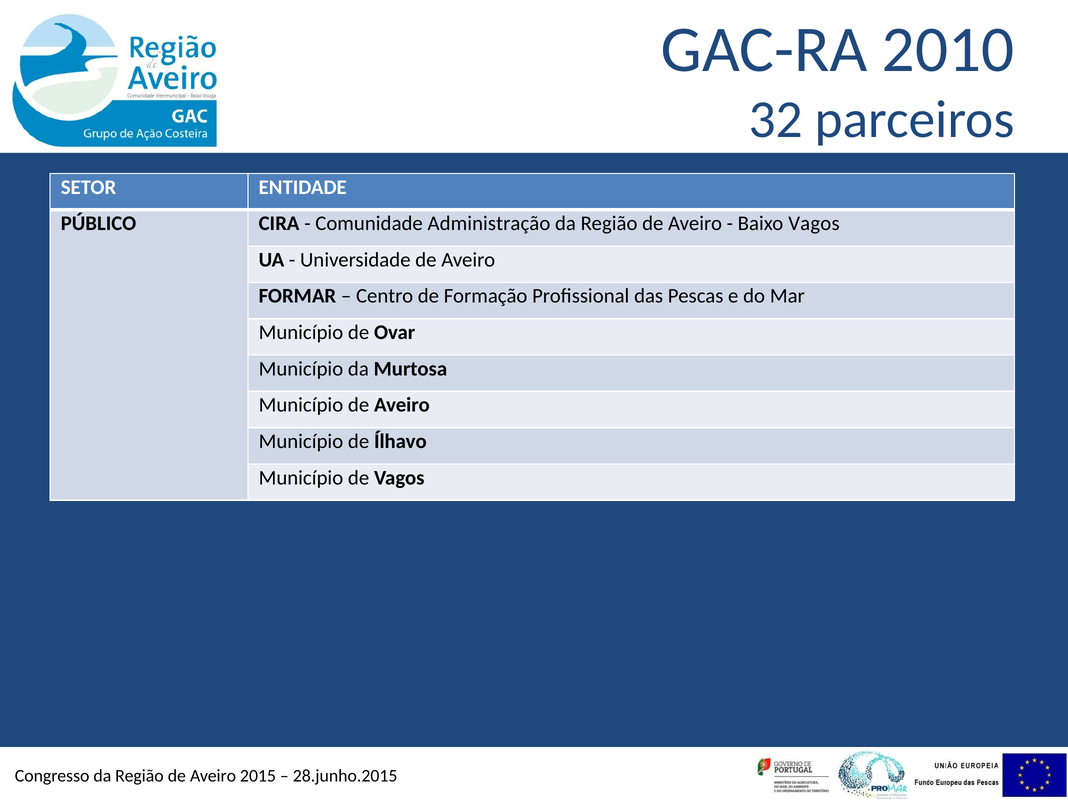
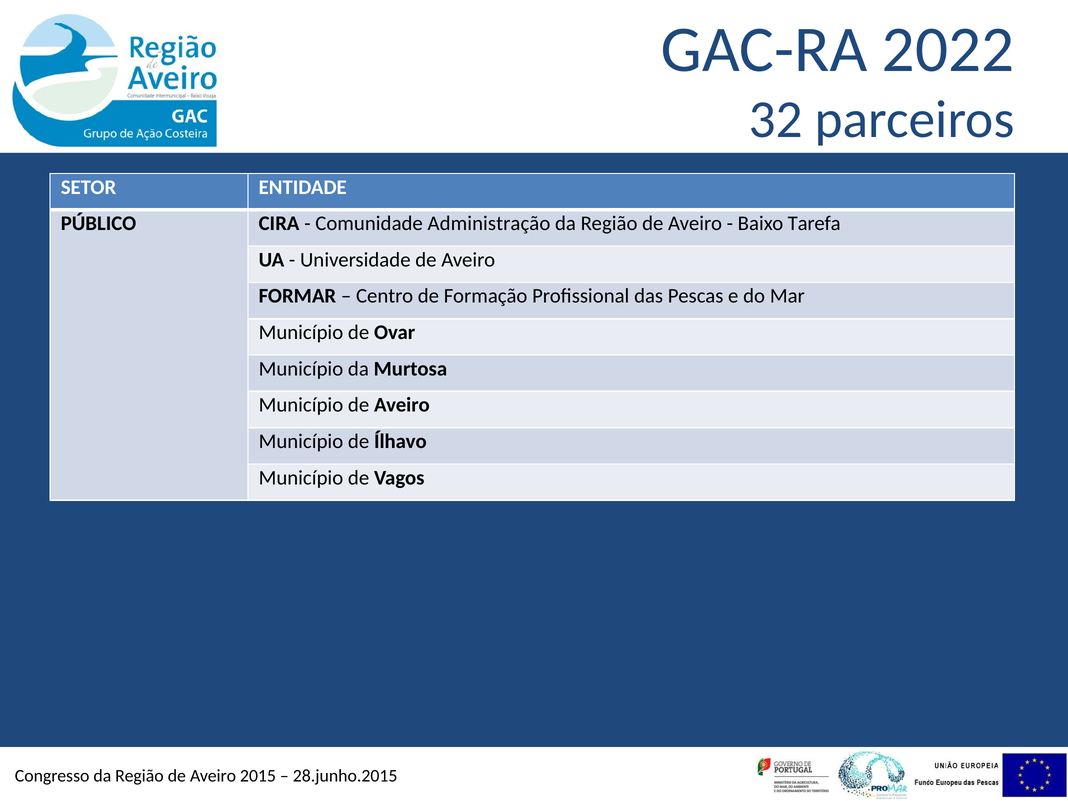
2010: 2010 -> 2022 (948, 49)
Baixo Vagos: Vagos -> Tarefa (814, 223)
